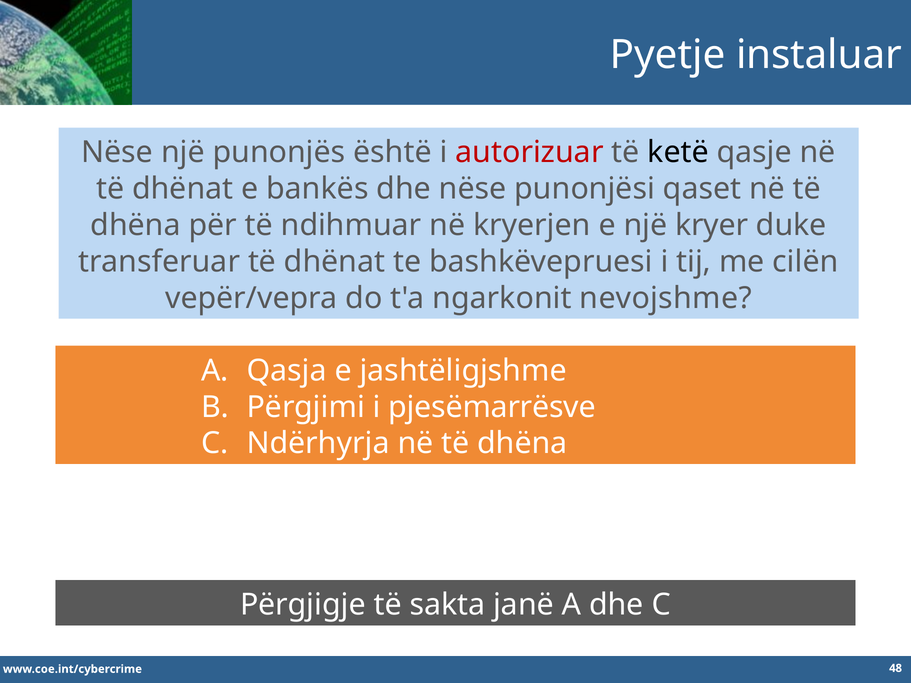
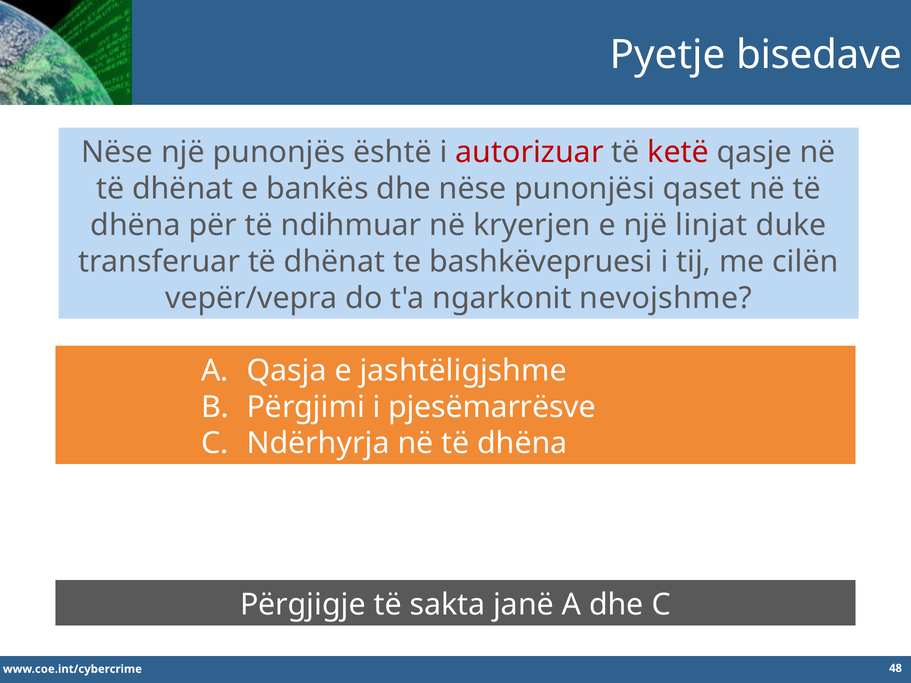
instaluar: instaluar -> bisedave (819, 55)
ketë colour: black -> red (678, 153)
kryer: kryer -> linjat (711, 225)
